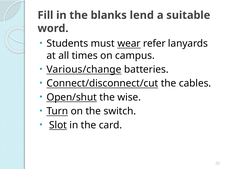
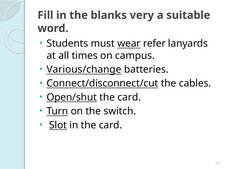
lend: lend -> very (142, 15)
Open/shut the wise: wise -> card (129, 97)
